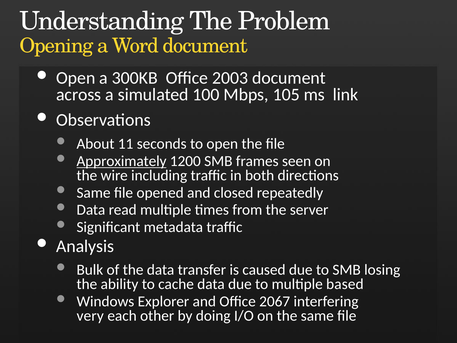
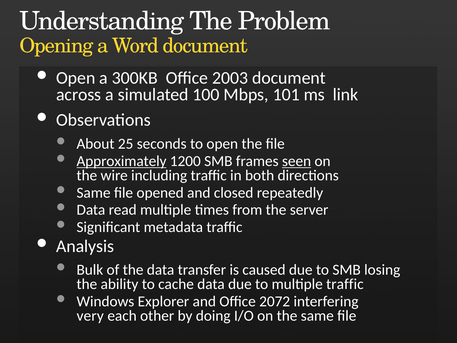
105: 105 -> 101 (286, 95)
11: 11 -> 25 (126, 144)
seen underline: none -> present (297, 161)
multiple based: based -> traffic (345, 284)
2067: 2067 -> 2072 (275, 301)
